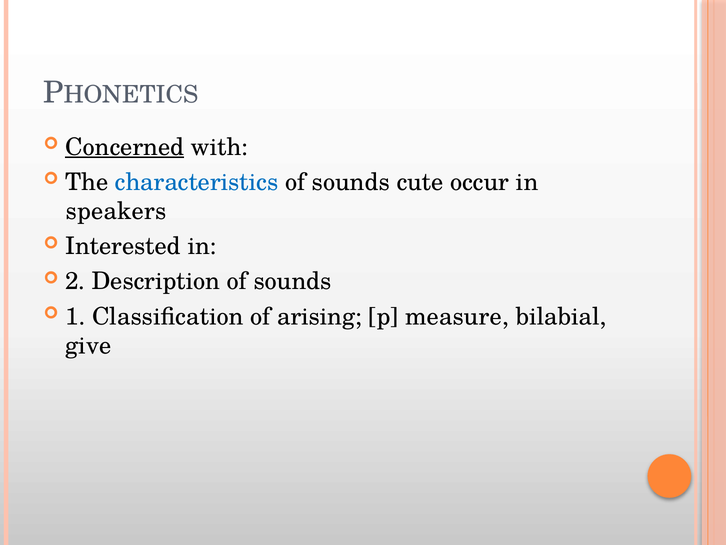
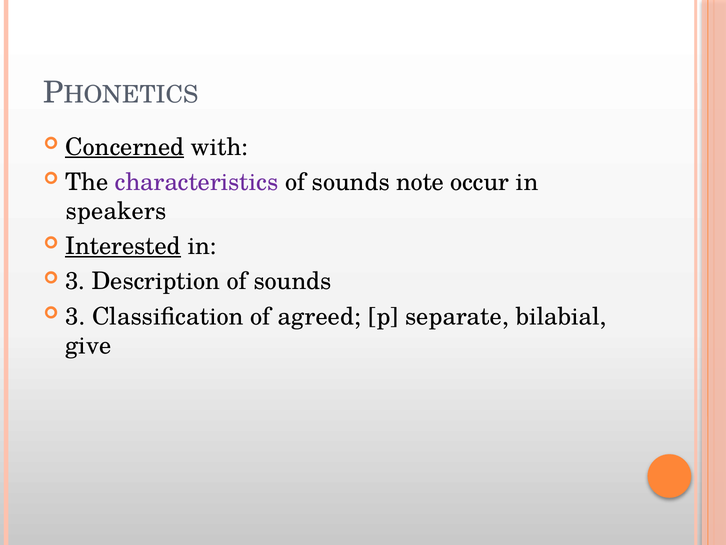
characteristics colour: blue -> purple (197, 182)
cute: cute -> note (420, 182)
Interested underline: none -> present (123, 246)
2: 2 -> 3 (75, 281)
1: 1 -> 3 (75, 316)
arising: arising -> agreed (319, 316)
measure: measure -> separate (457, 316)
